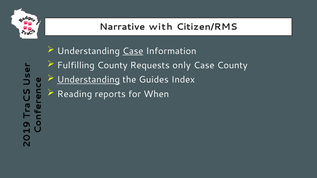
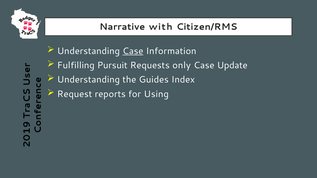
Fulfilling County: County -> Pursuit (112, 65)
Case County: County -> Update (232, 65)
Understanding underline: present -> none (88, 80)
Reading: Reading -> Request (75, 94)
When: When -> Using (156, 94)
